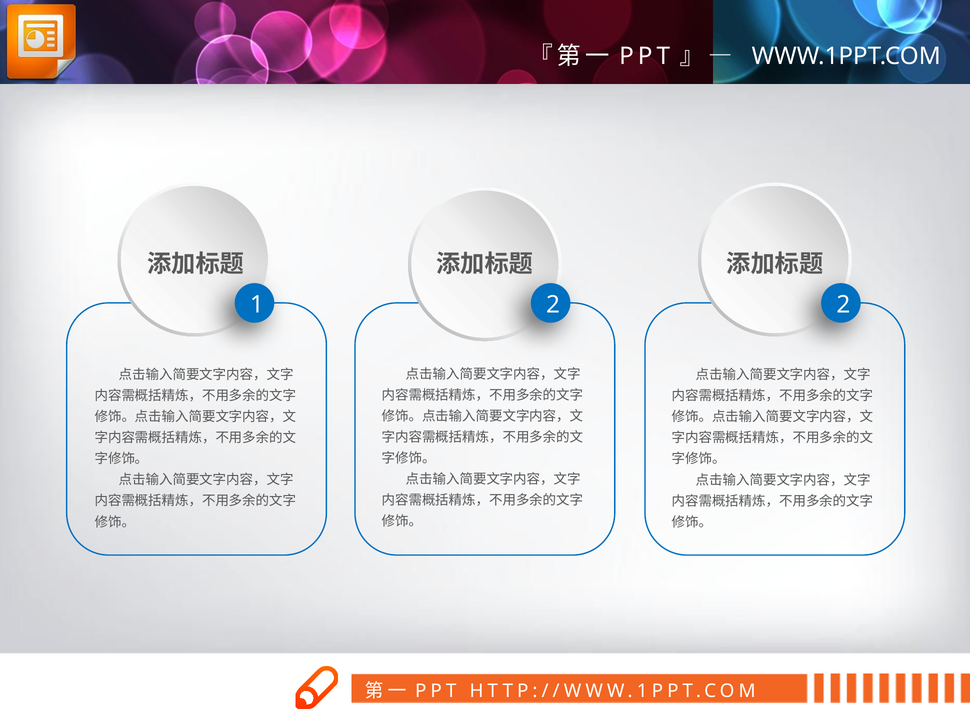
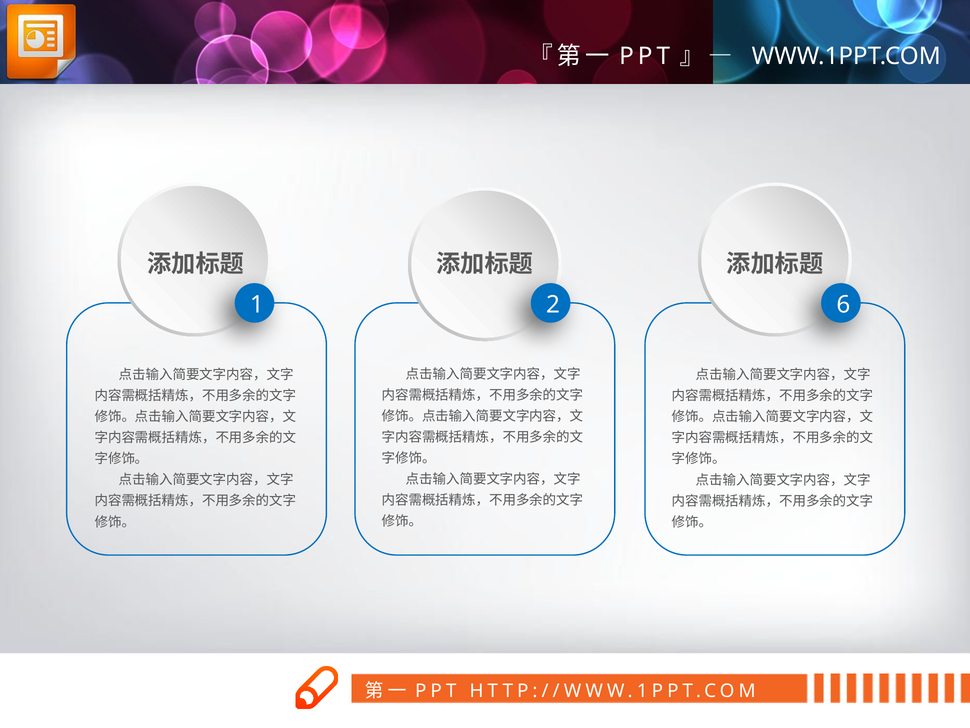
2 2: 2 -> 6 (843, 304)
